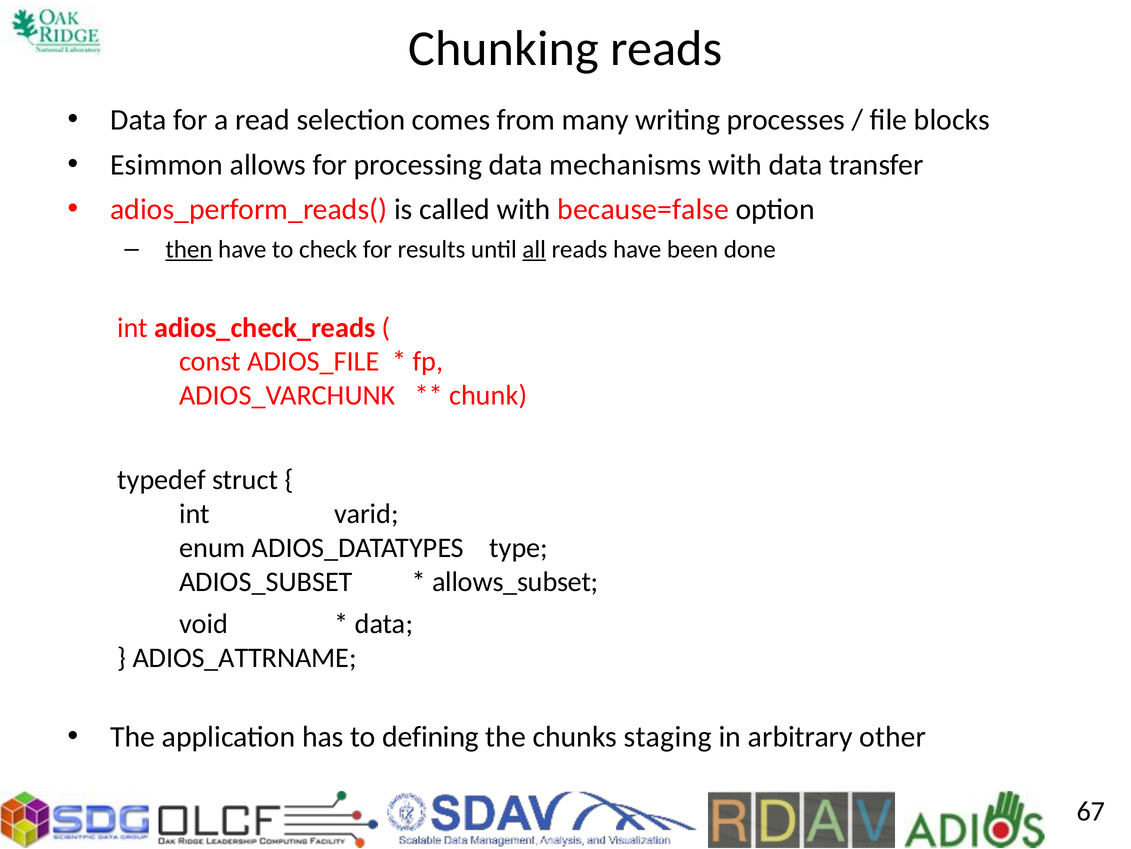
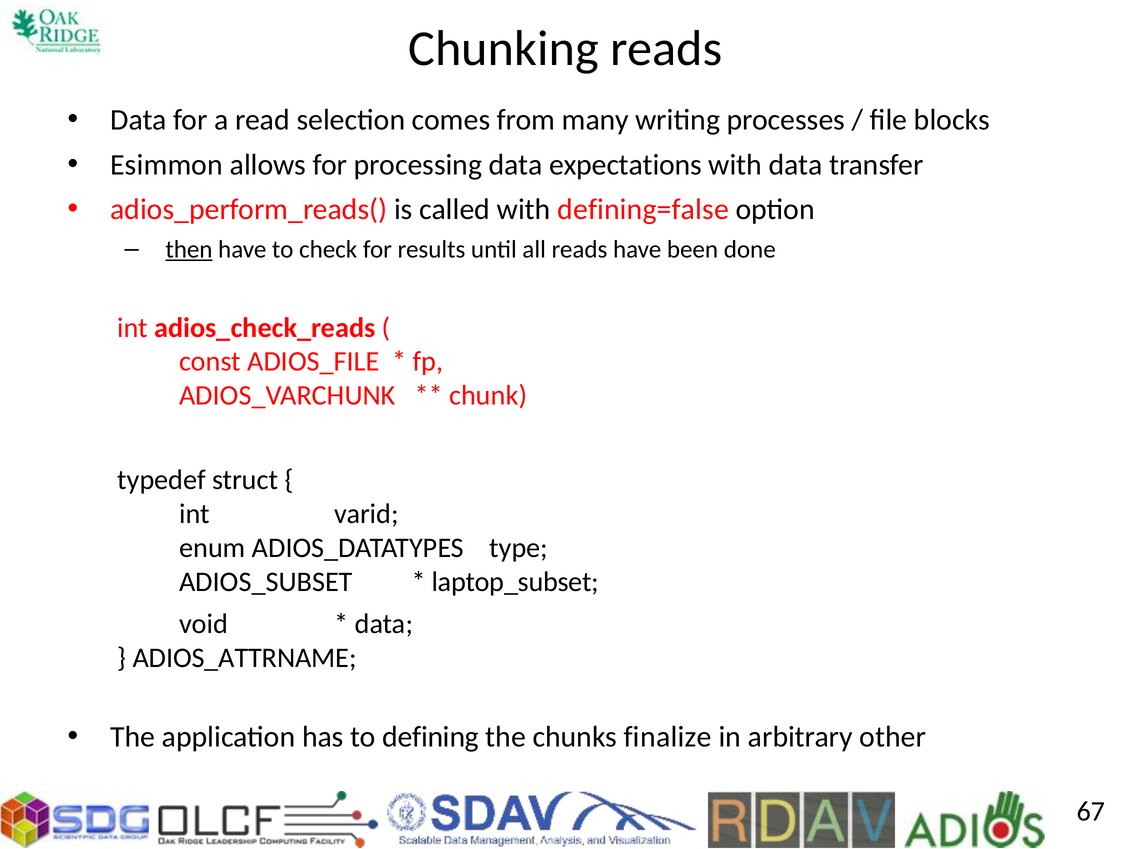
mechanisms: mechanisms -> expectations (625, 165)
because=false: because=false -> defining=false (643, 209)
all underline: present -> none (534, 249)
allows_subset: allows_subset -> laptop_subset (515, 581)
staging: staging -> finalize (668, 736)
